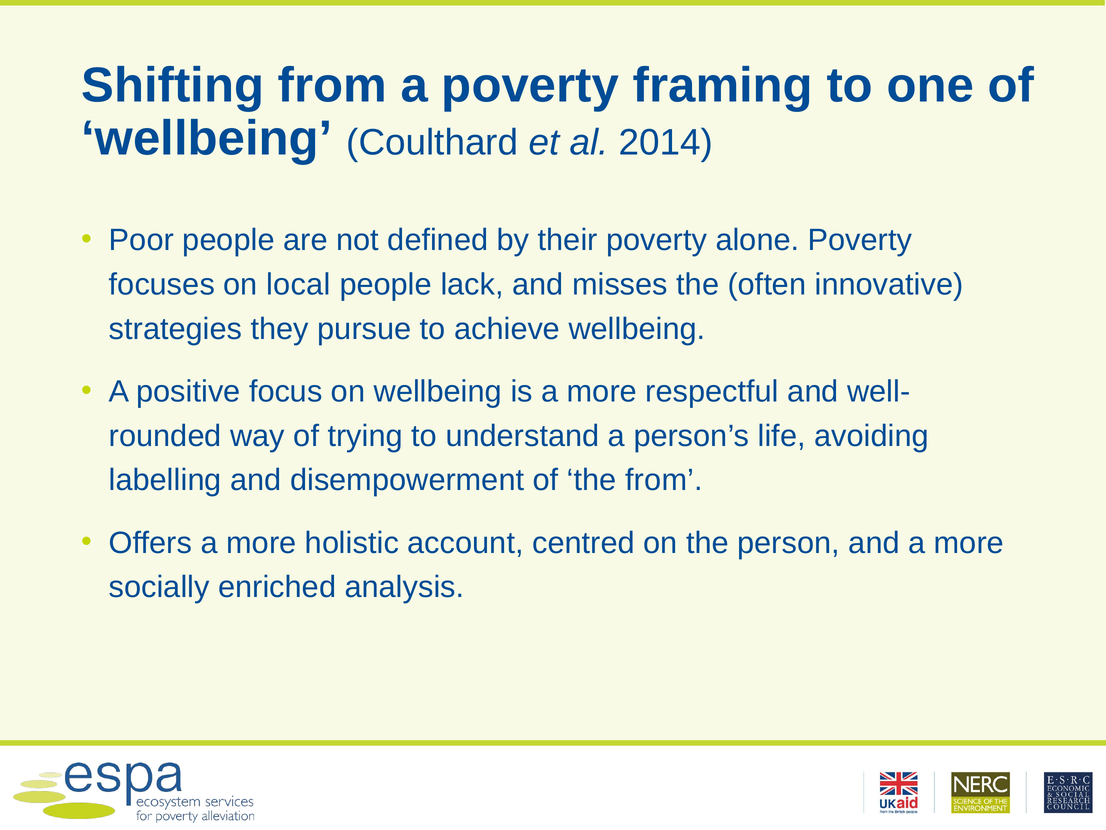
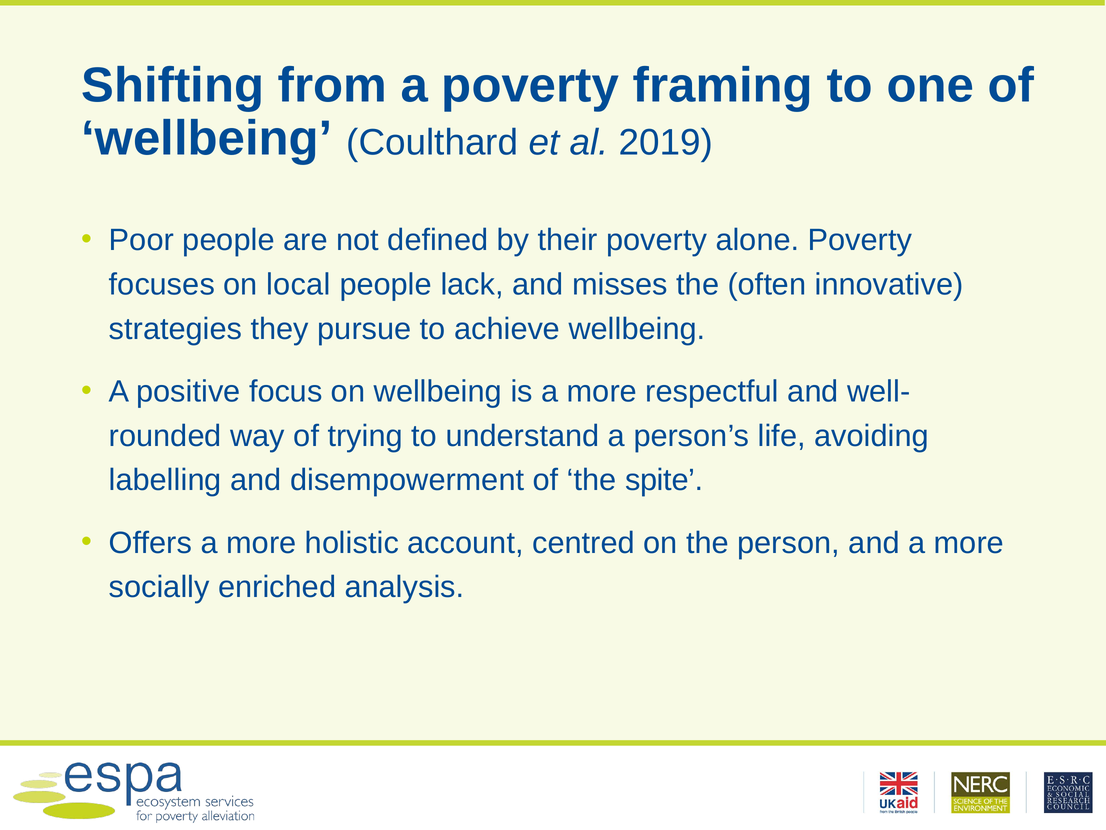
2014: 2014 -> 2019 (666, 143)
the from: from -> spite (664, 480)
